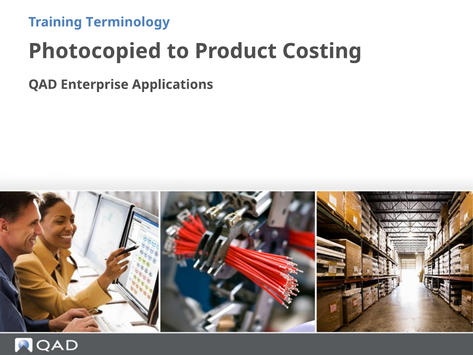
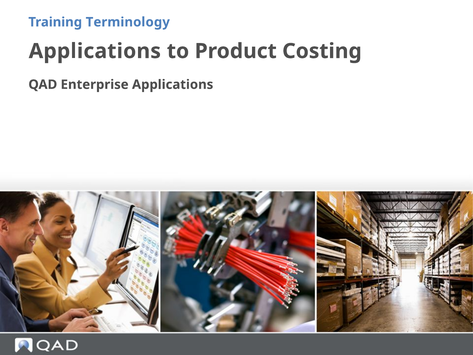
Photocopied: Photocopied -> Applications (95, 51)
